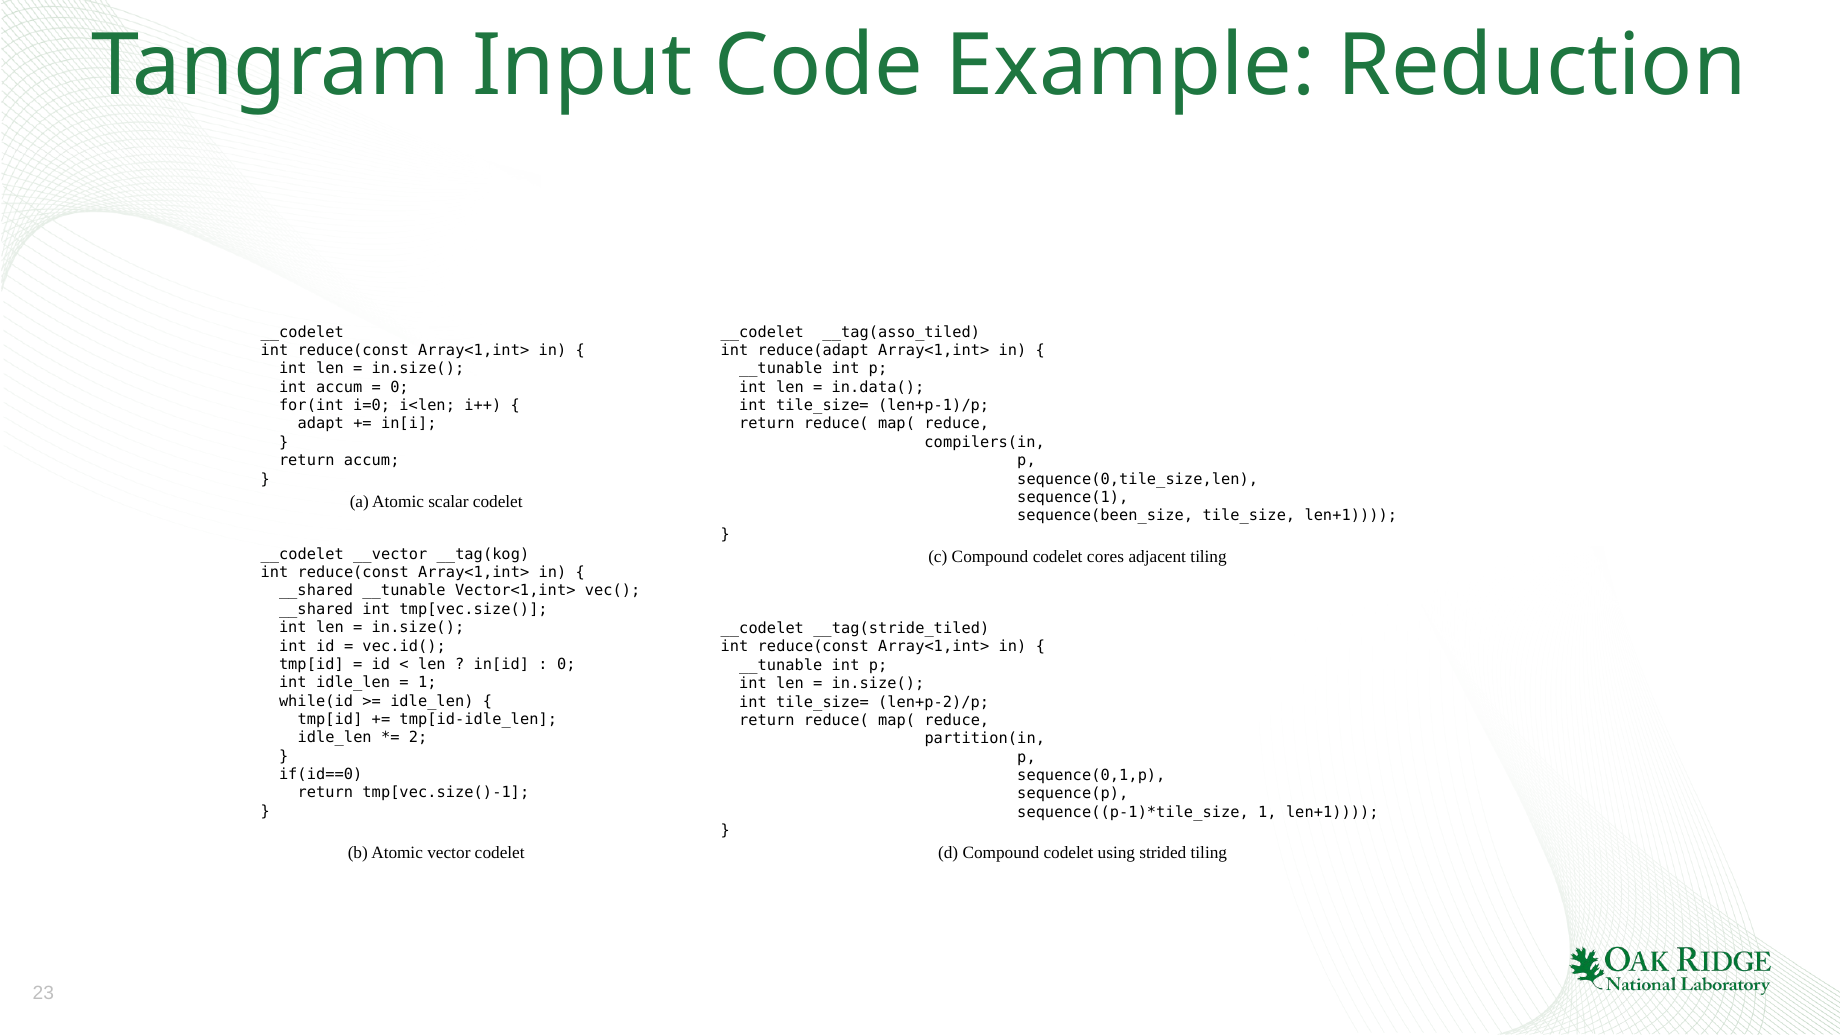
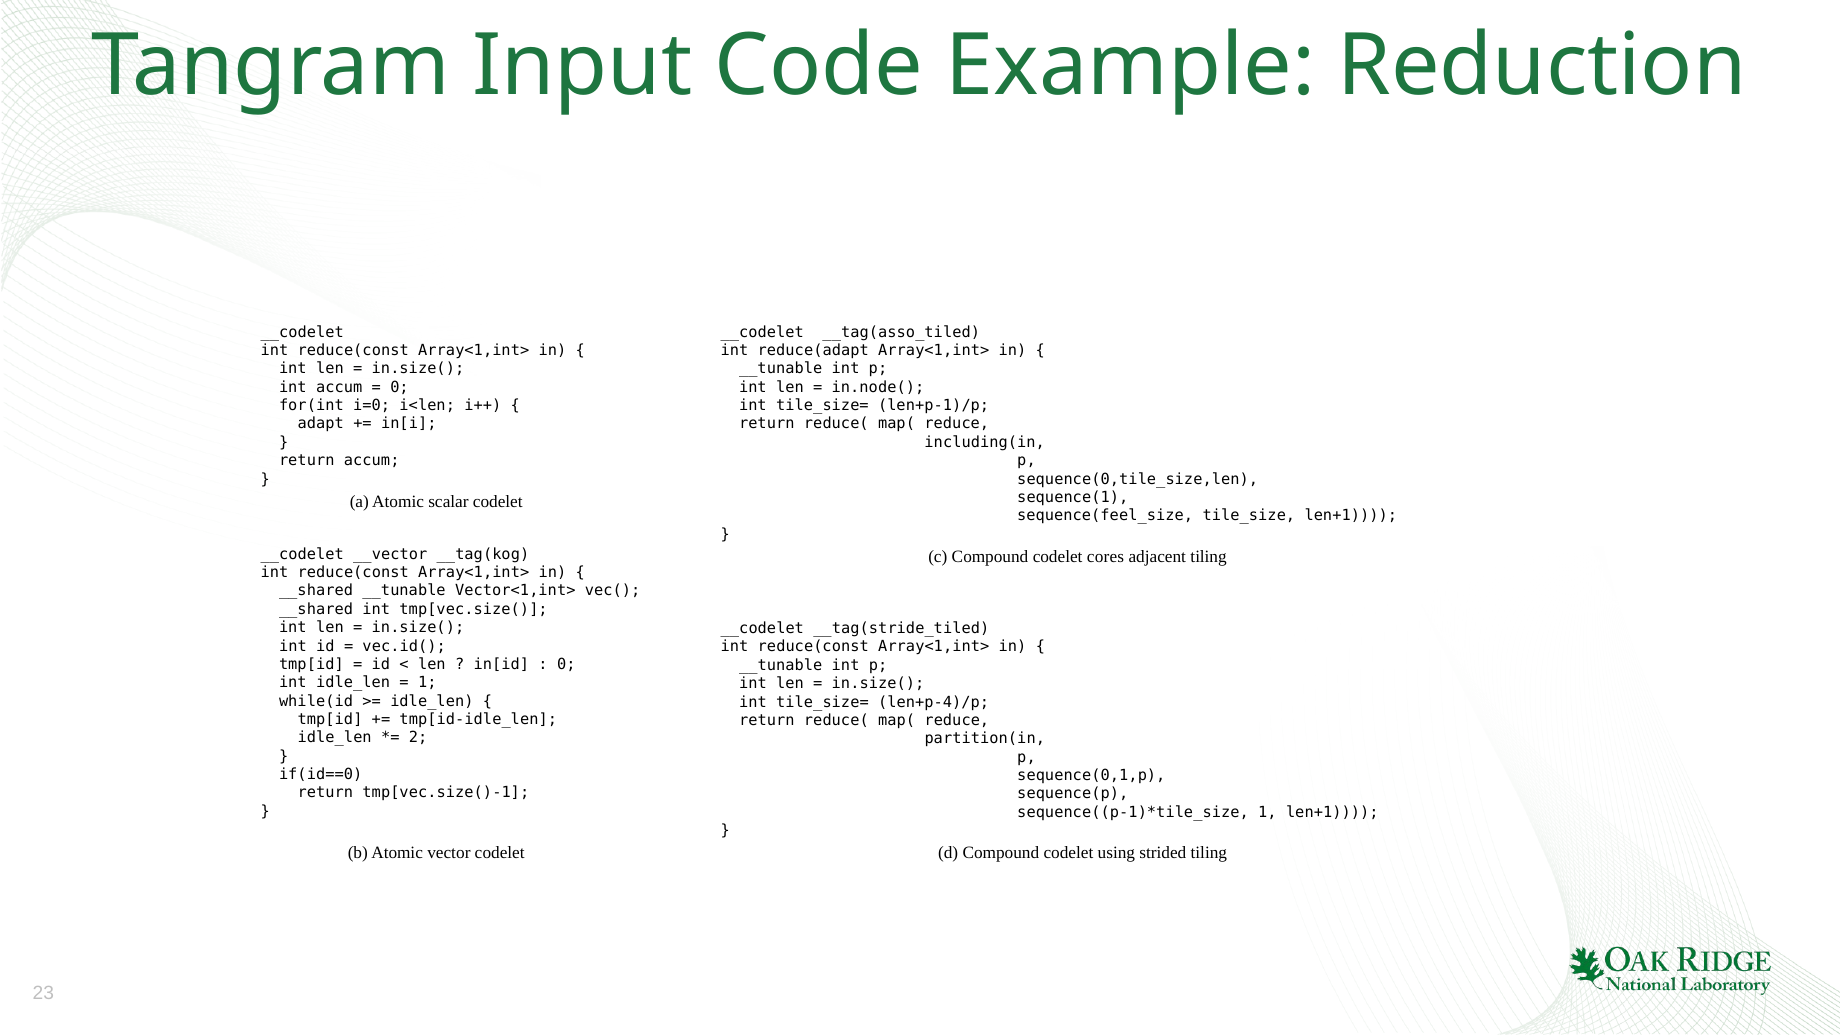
in.data(: in.data( -> in.node( (878, 387)
compilers(in: compilers(in -> including(in (985, 442)
sequence(been_size: sequence(been_size -> sequence(feel_size (1105, 516)
len+p-2)/p: len+p-2)/p -> len+p-4)/p (934, 702)
